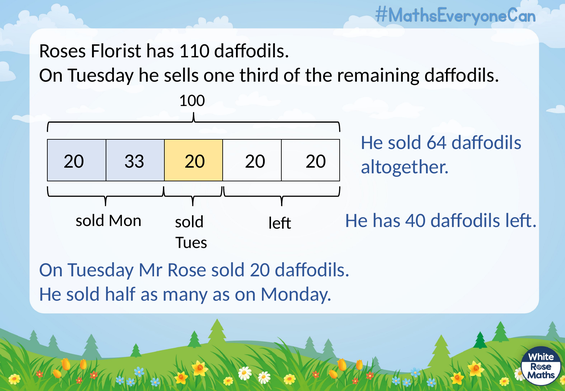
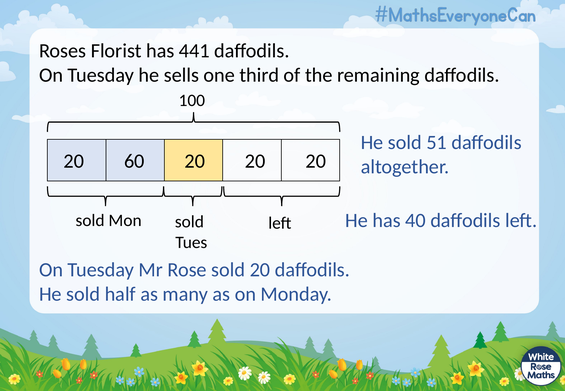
110: 110 -> 441 (194, 51)
64: 64 -> 51 (437, 143)
33: 33 -> 60 (134, 161)
